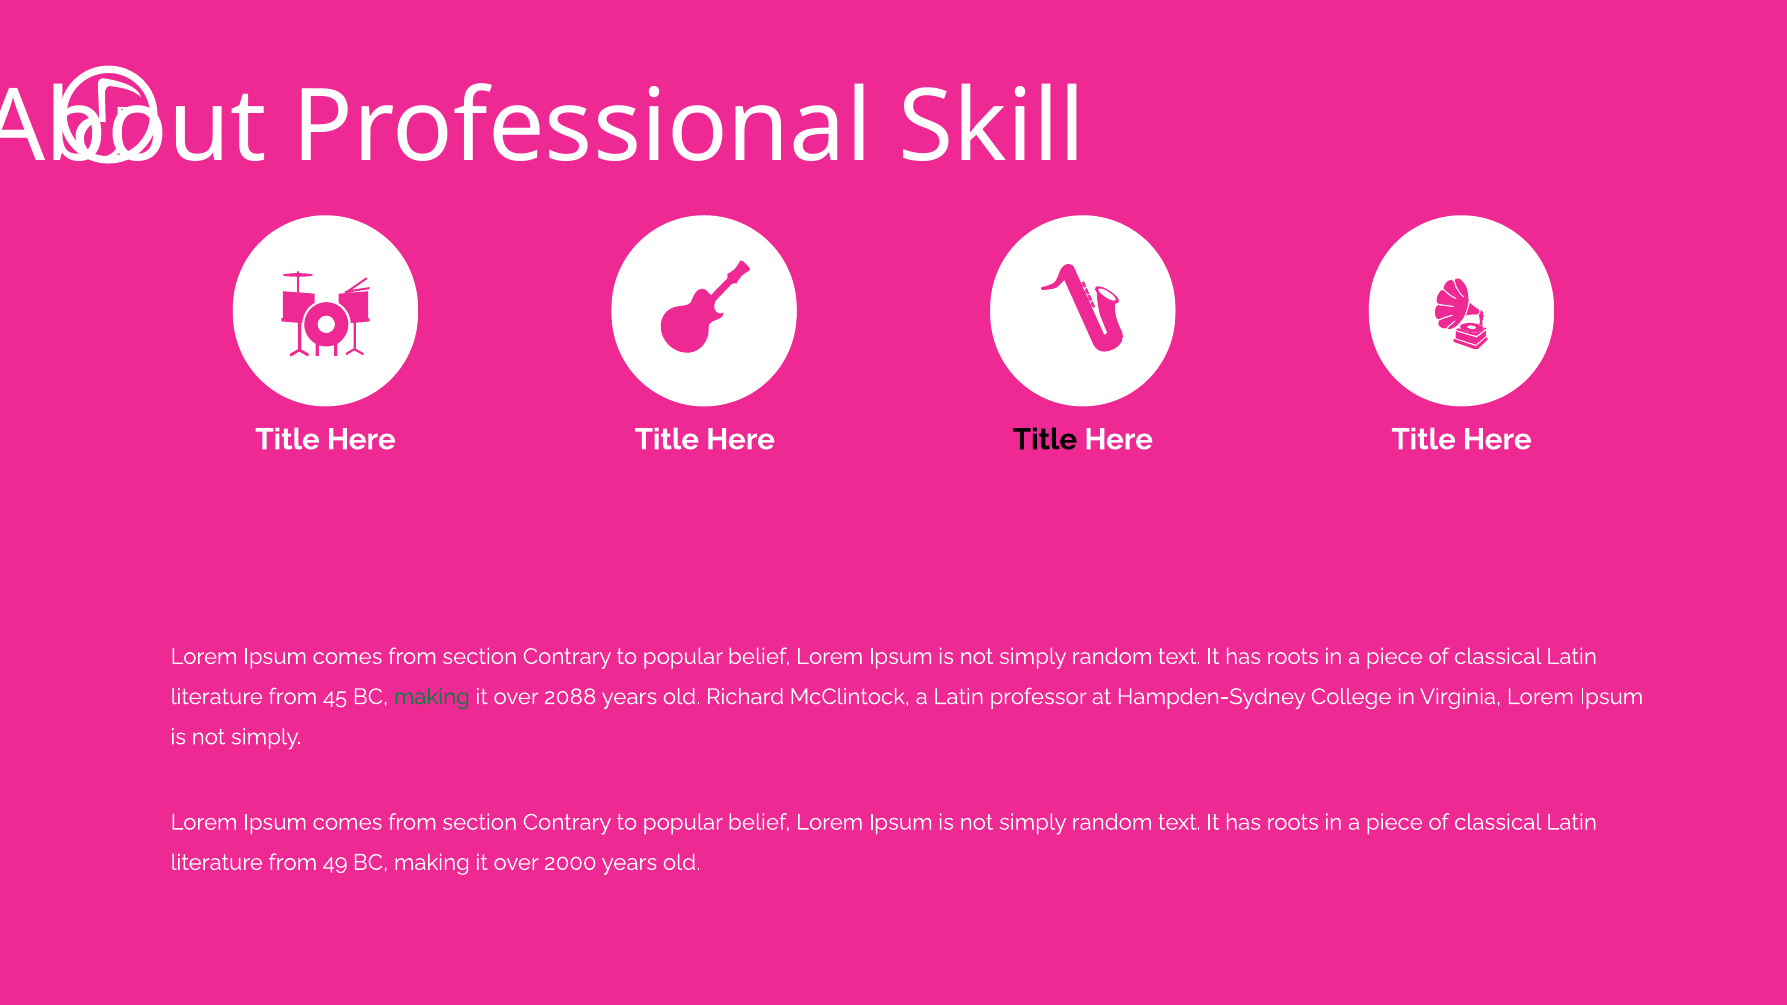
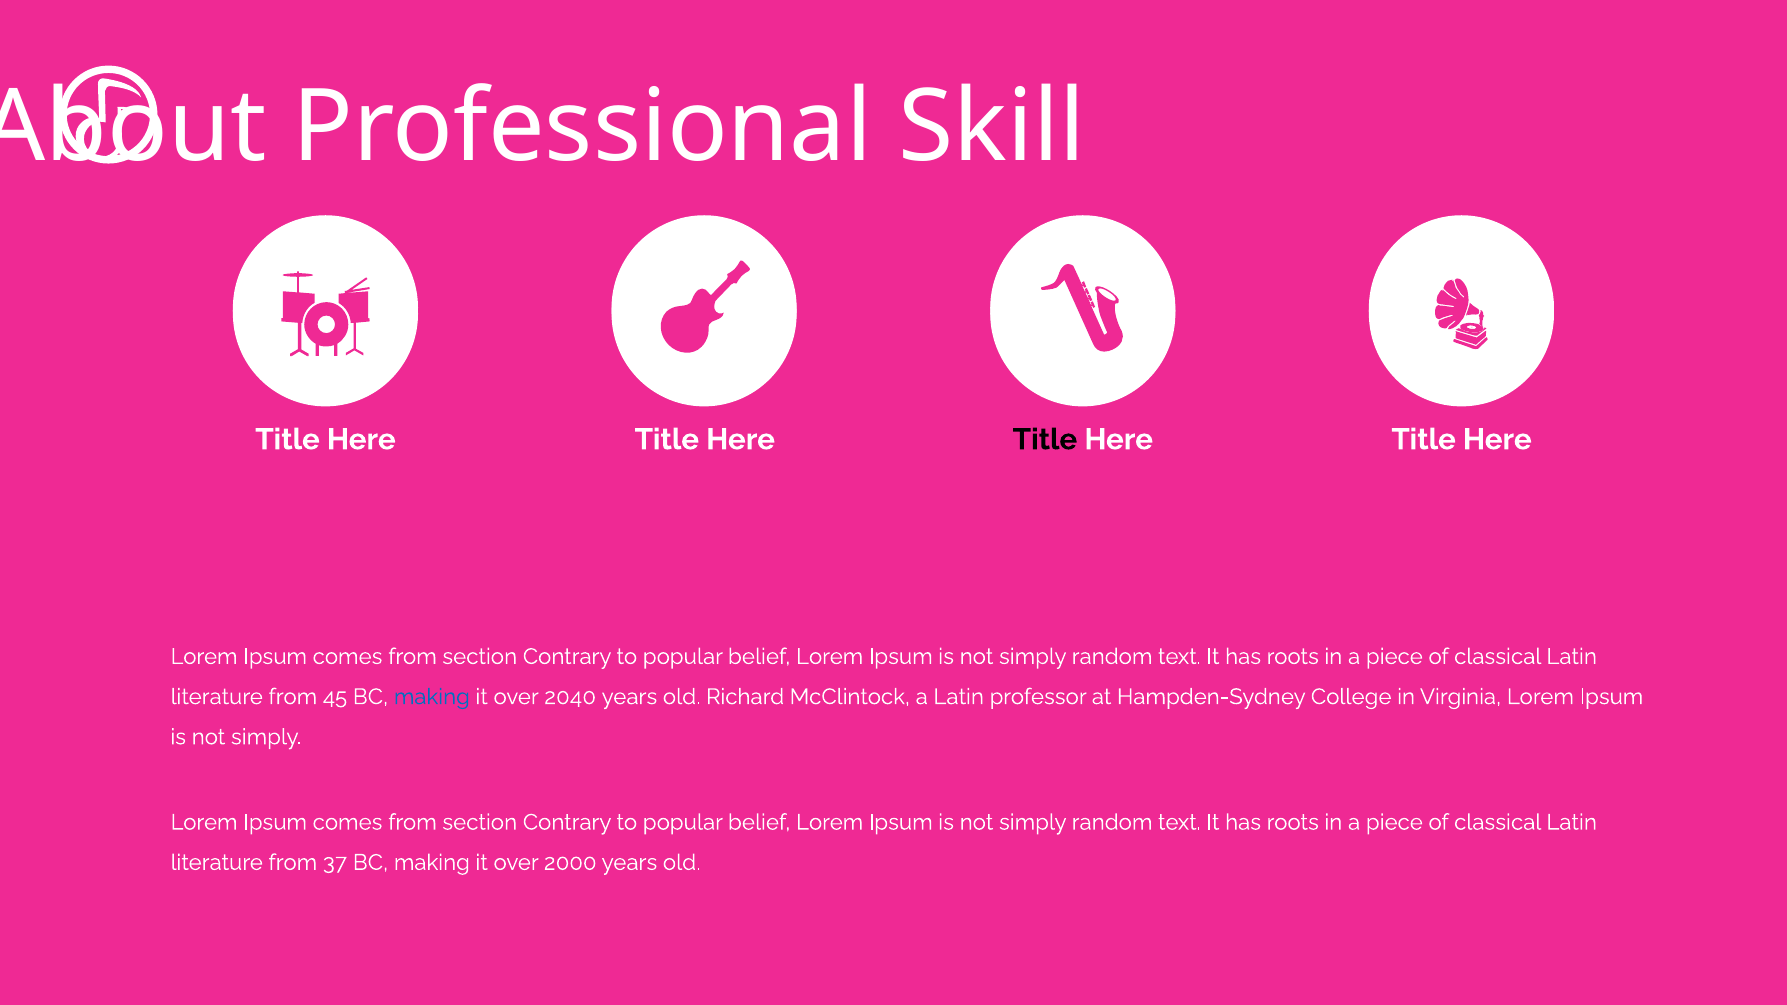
making colour: green -> blue (432, 697)
2088: 2088 -> 2040 (570, 697)
49: 49 -> 37 (335, 863)
